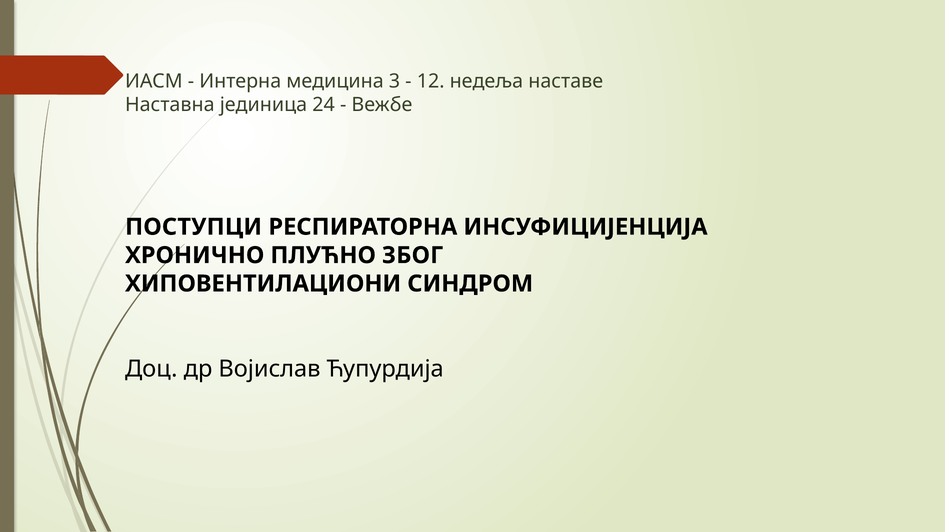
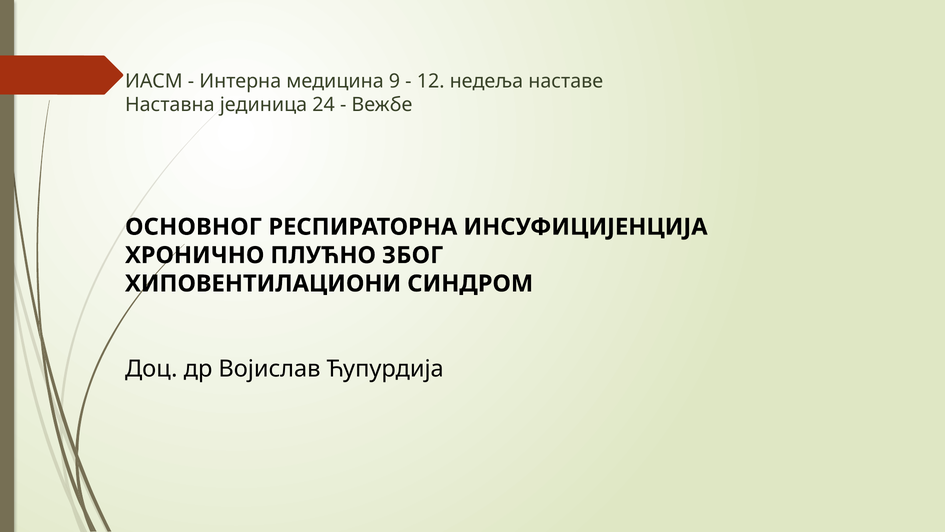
3: 3 -> 9 (394, 81)
ПОСТУПЦИ: ПОСТУПЦИ -> ОСНОВНОГ (194, 227)
